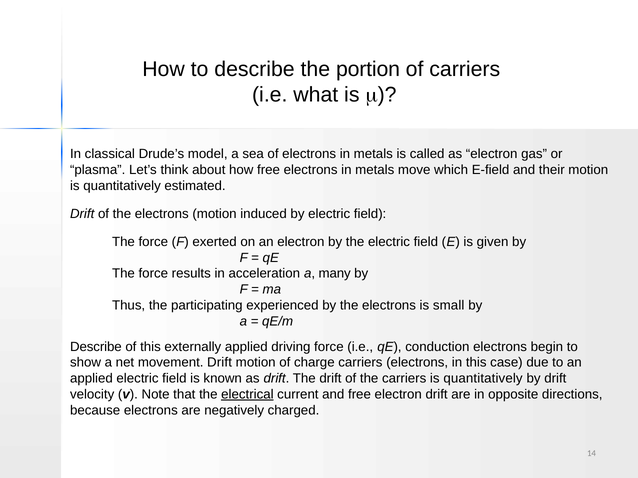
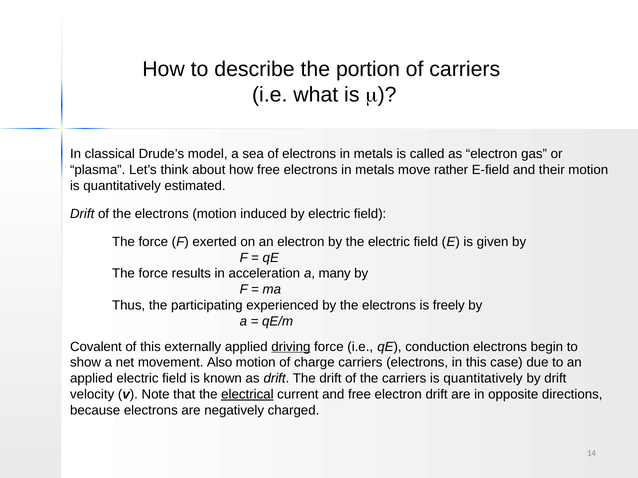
which: which -> rather (451, 170)
small: small -> freely (449, 306)
Describe: Describe -> Covalent (96, 347)
driving underline: none -> present (291, 347)
movement Drift: Drift -> Also (220, 363)
